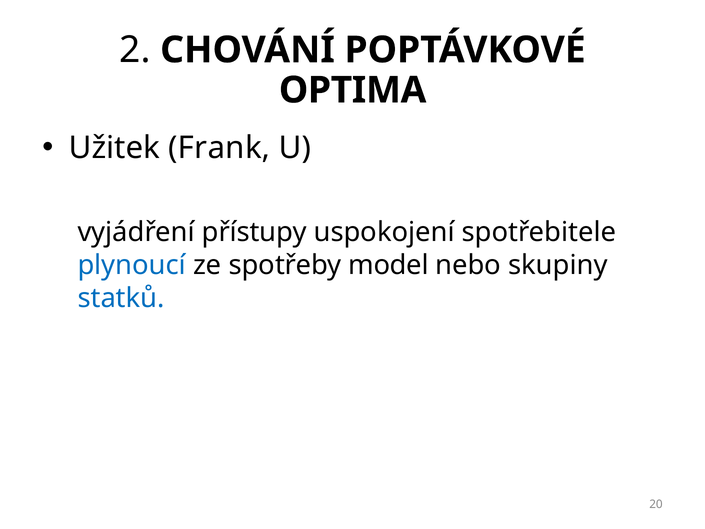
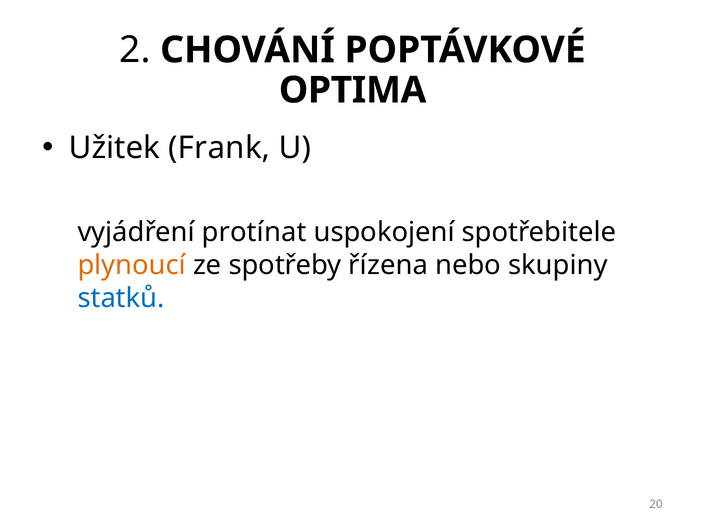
přístupy: přístupy -> protínat (254, 232)
plynoucí colour: blue -> orange (132, 265)
model: model -> řízena (388, 265)
